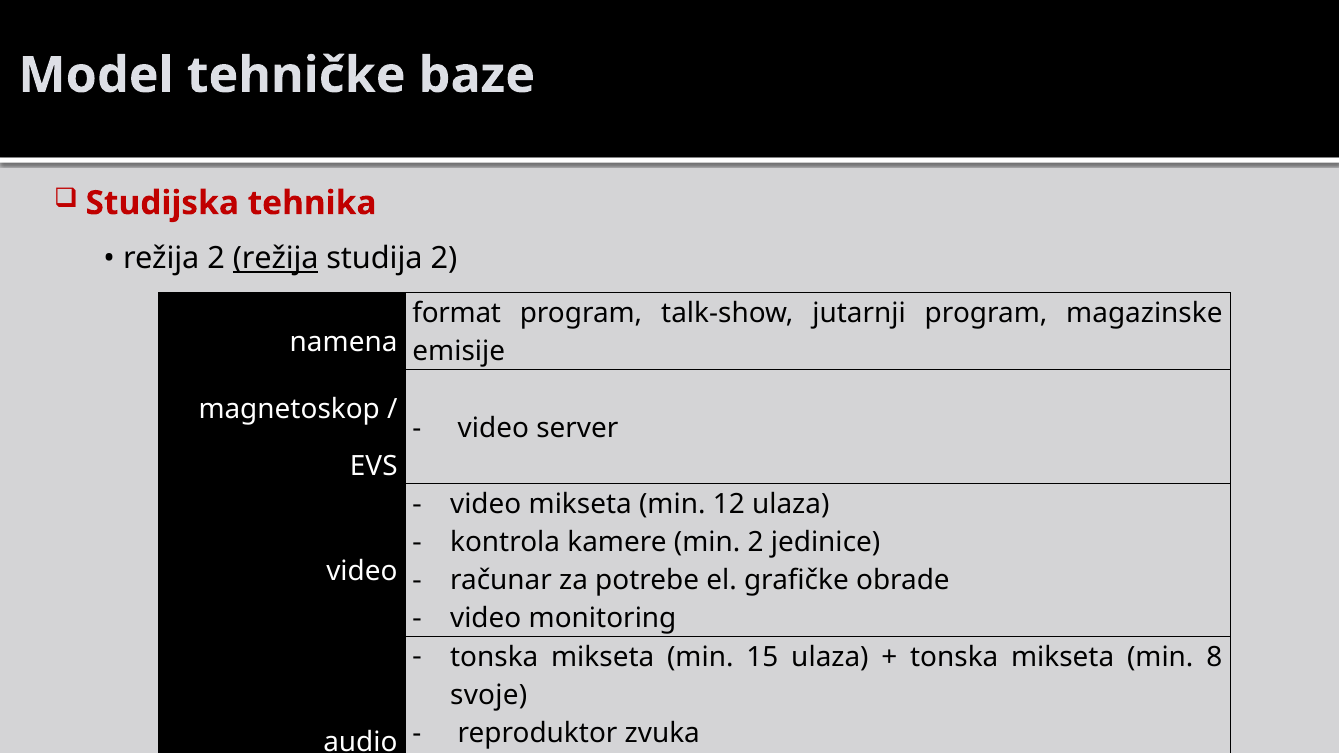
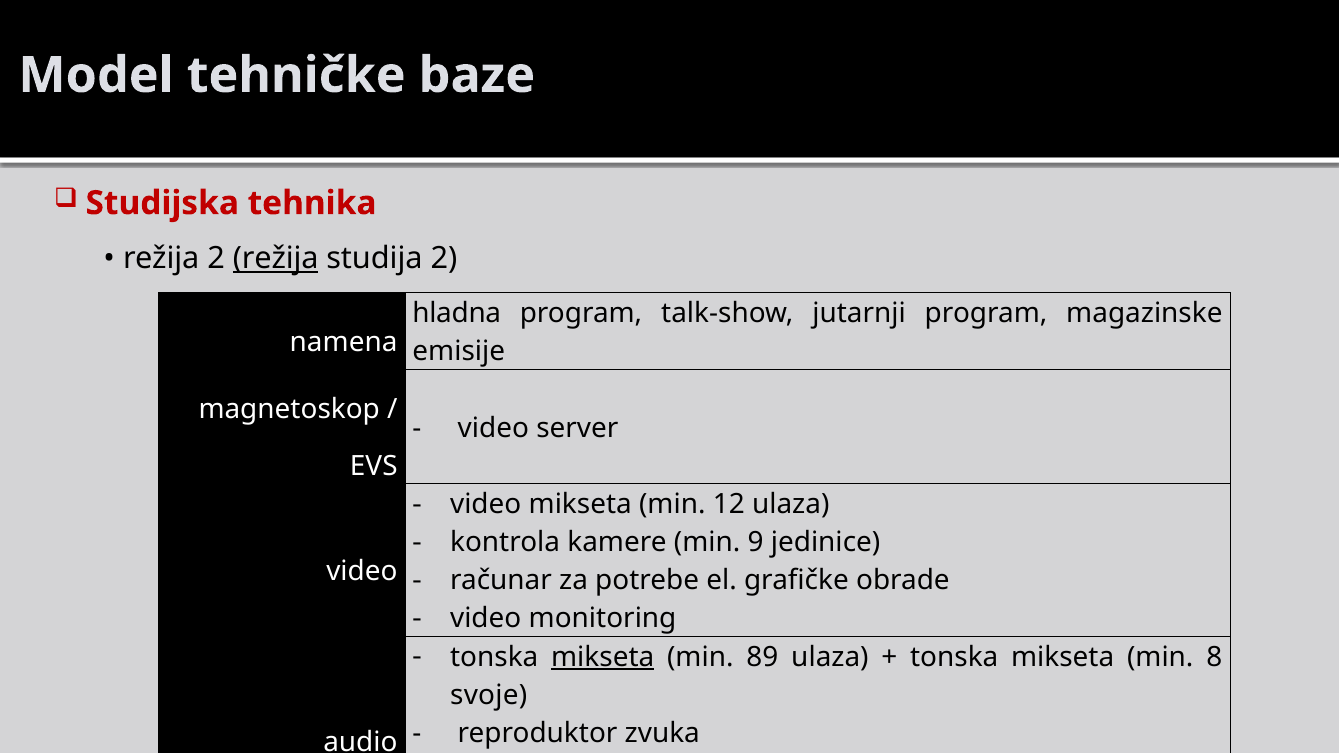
format: format -> hladna (457, 314)
min 2: 2 -> 9 (756, 543)
mikseta underline: none -> present (603, 657)
15: 15 -> 89 (762, 657)
